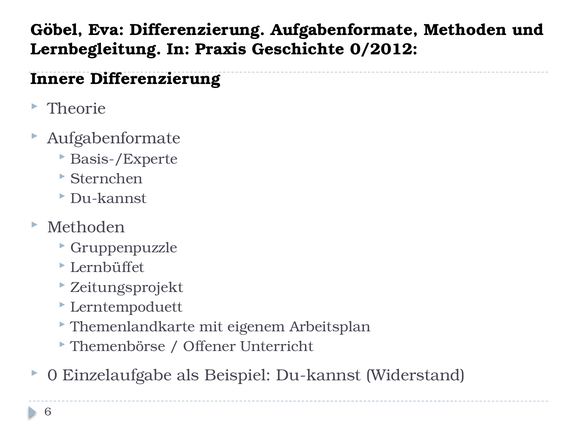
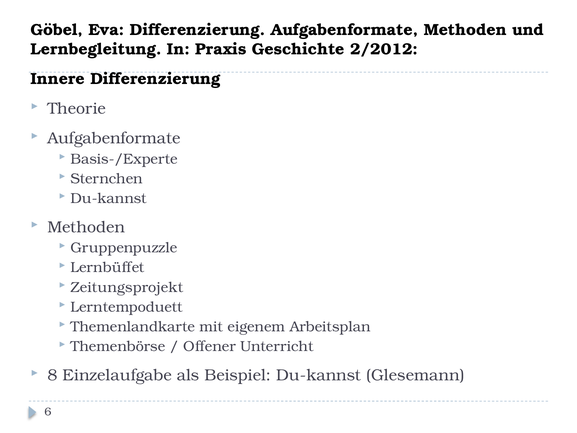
0/2012: 0/2012 -> 2/2012 (384, 49)
0: 0 -> 8 (53, 375)
Widerstand: Widerstand -> Glesemann (415, 375)
